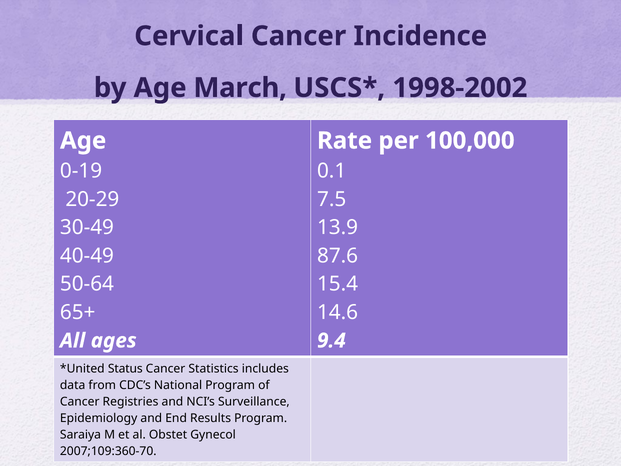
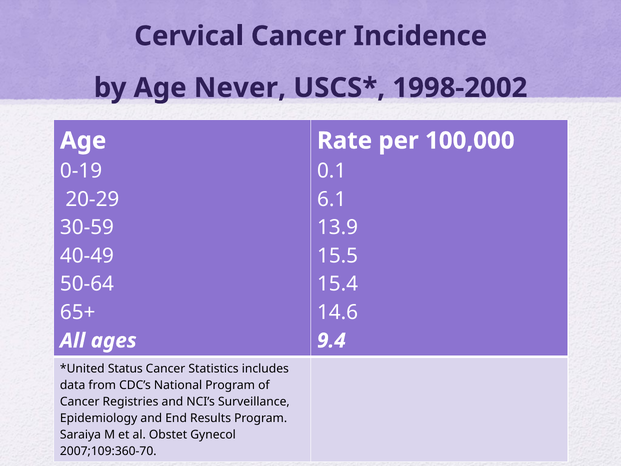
March: March -> Never (240, 88)
7.5: 7.5 -> 6.1 (332, 199)
30-49: 30-49 -> 30-59 (87, 227)
87.6: 87.6 -> 15.5 (338, 256)
